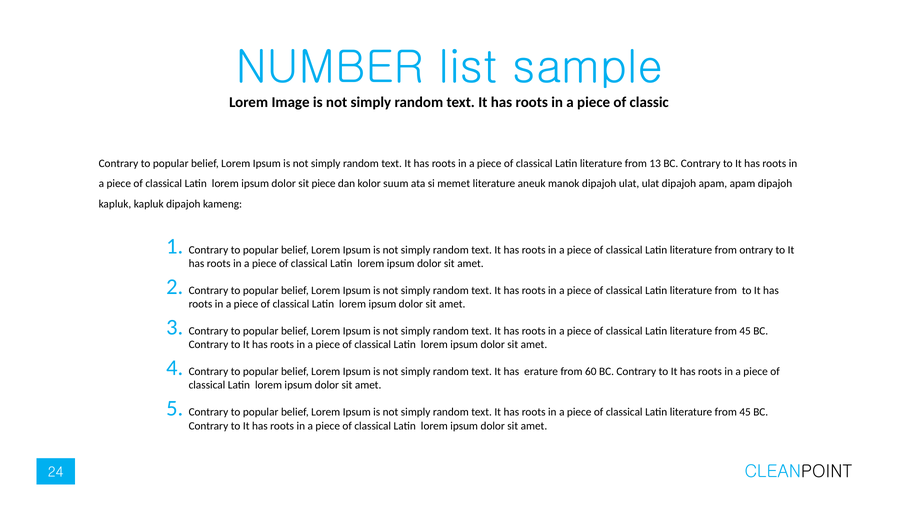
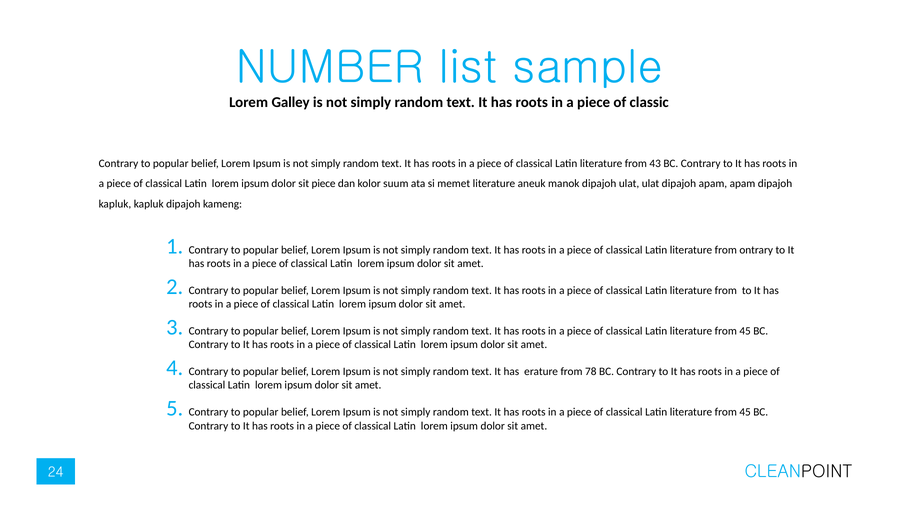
Image: Image -> Galley (291, 102)
13: 13 -> 43 (655, 163)
60: 60 -> 78 (591, 371)
